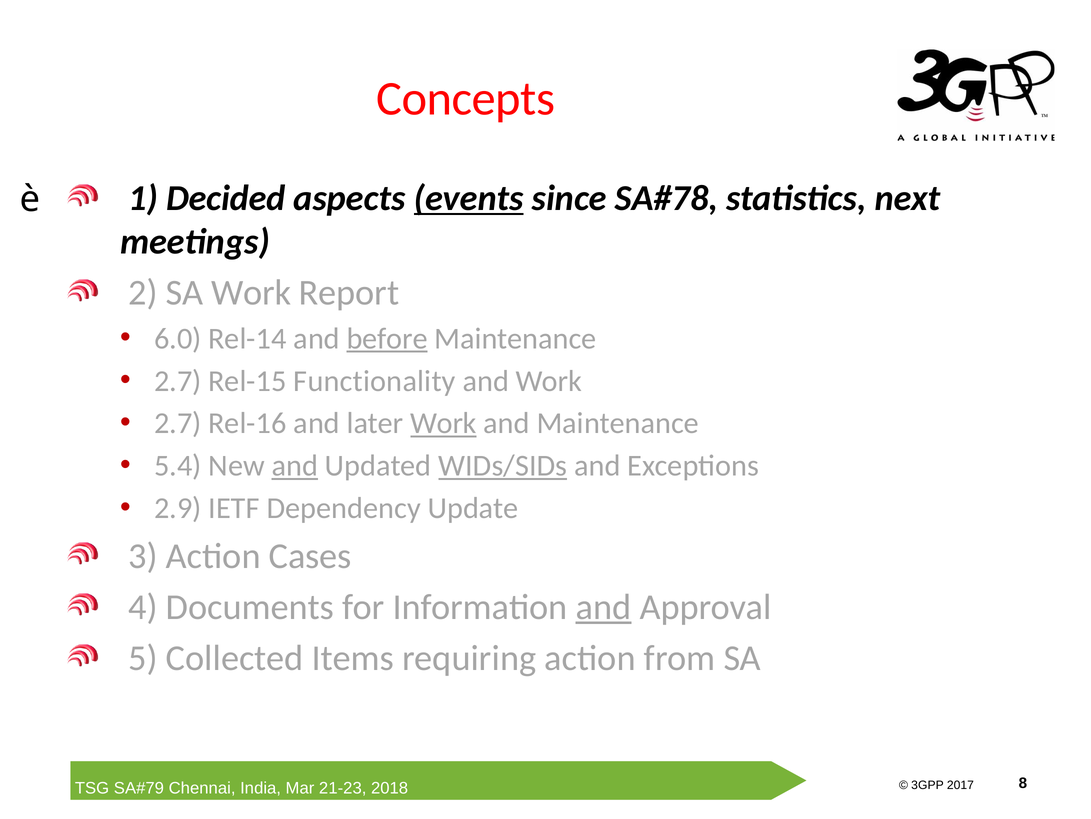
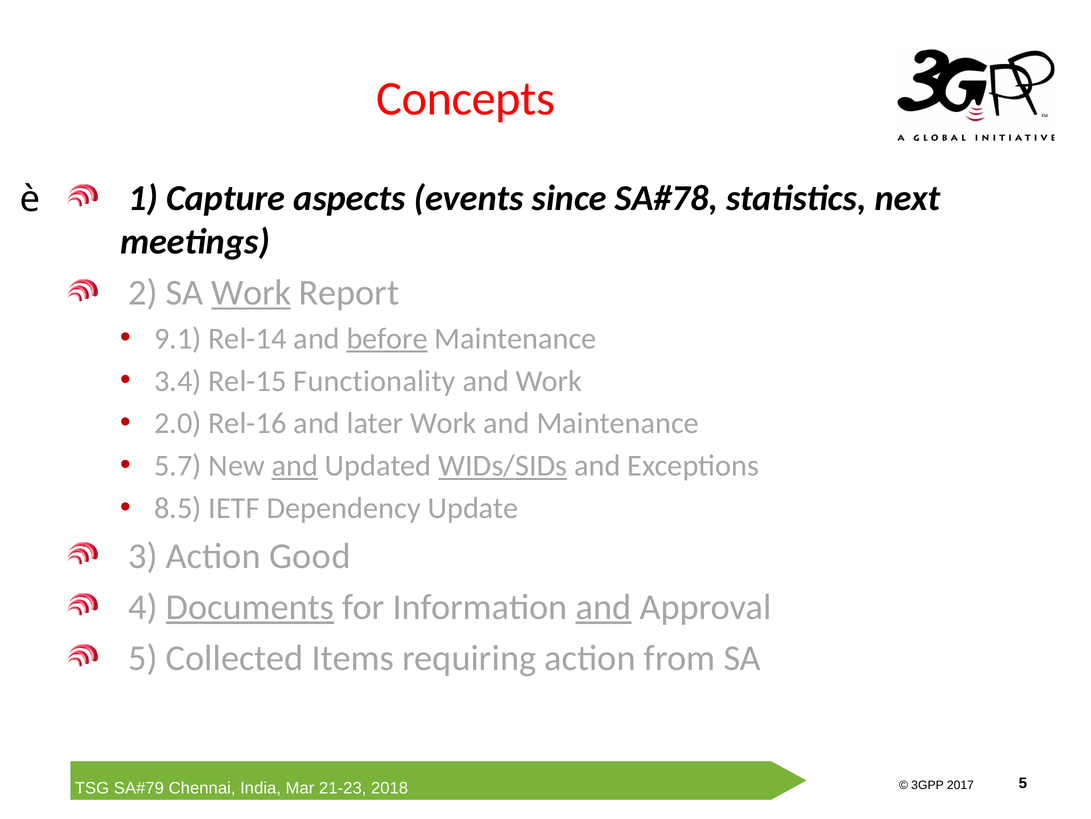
Decided: Decided -> Capture (226, 198)
events underline: present -> none (469, 198)
Work underline: none -> present (251, 293)
6.0: 6.0 -> 9.1 (178, 338)
2.7: 2.7 -> 3.4 (178, 381)
2.7: 2.7 -> 2.0 (178, 423)
Work underline: present -> none (444, 423)
5.4: 5.4 -> 5.7 (178, 466)
2.9: 2.9 -> 8.5 (178, 508)
Cases: Cases -> Good (310, 556)
Documents underline: none -> present (250, 607)
8: 8 -> 5 (1023, 782)
